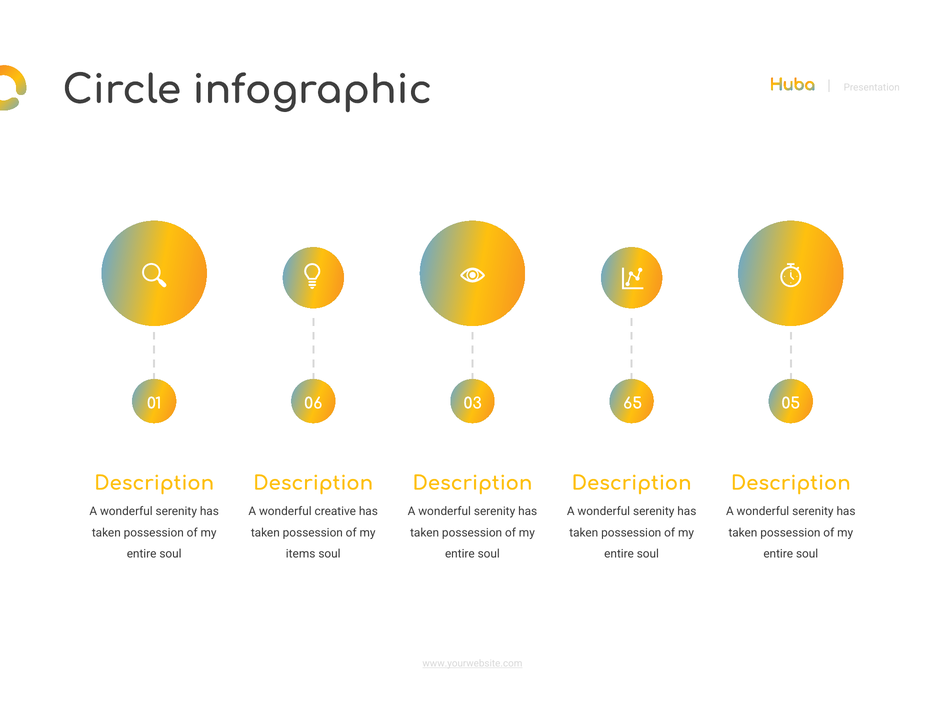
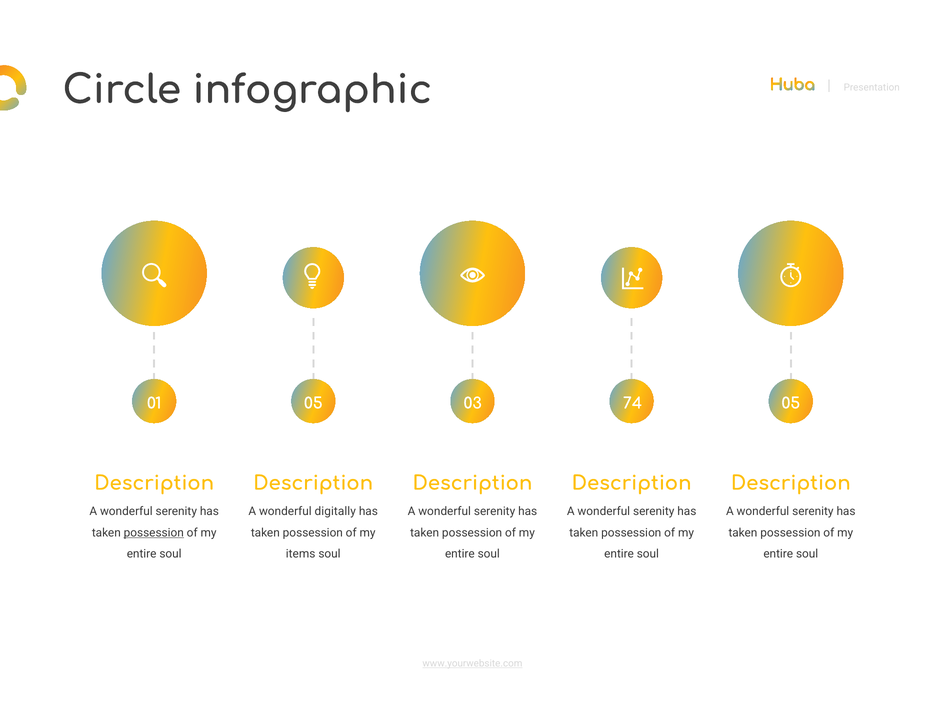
01 06: 06 -> 05 (313, 404)
65: 65 -> 74 (633, 404)
creative: creative -> digitally (335, 512)
possession underline: none -> present (154, 533)
